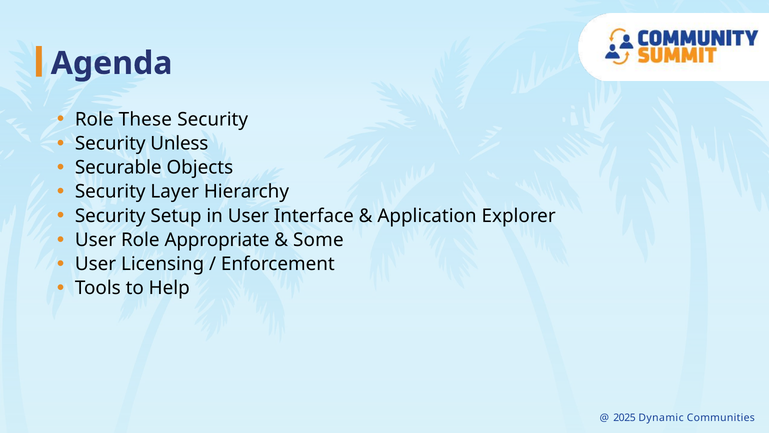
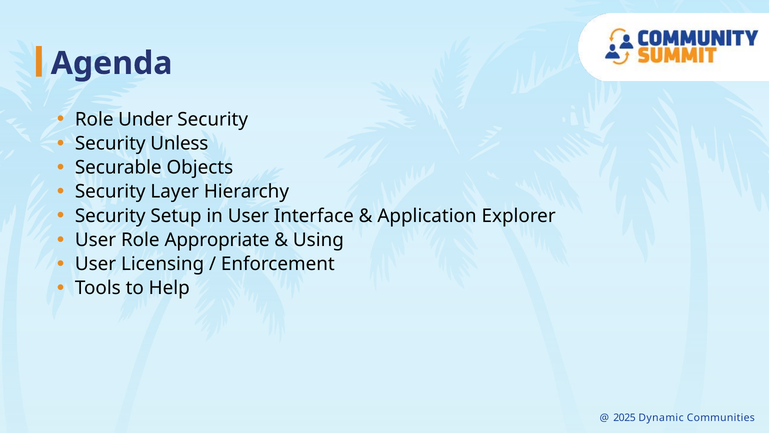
These: These -> Under (146, 119)
Some: Some -> Using (318, 240)
